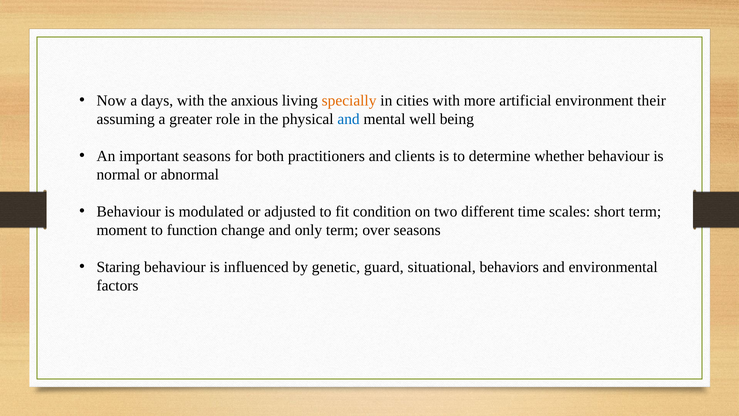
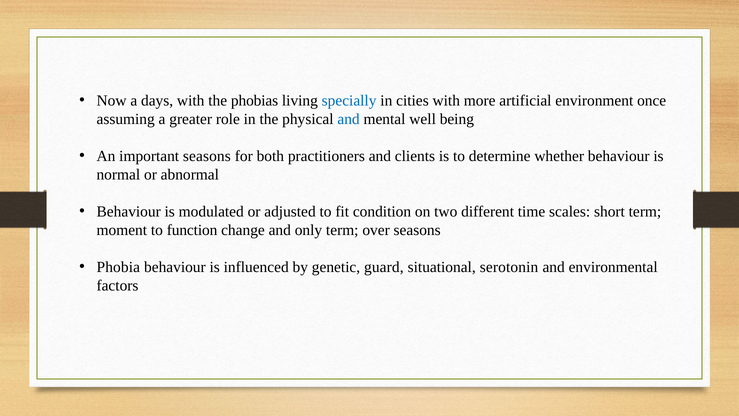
anxious: anxious -> phobias (255, 100)
specially colour: orange -> blue (349, 100)
their: their -> once (652, 100)
Staring: Staring -> Phobia (118, 267)
behaviors: behaviors -> serotonin (509, 267)
